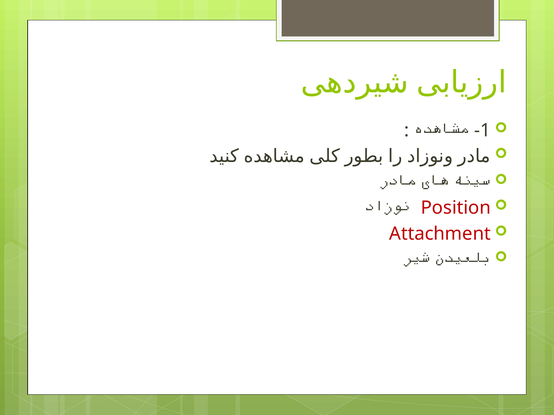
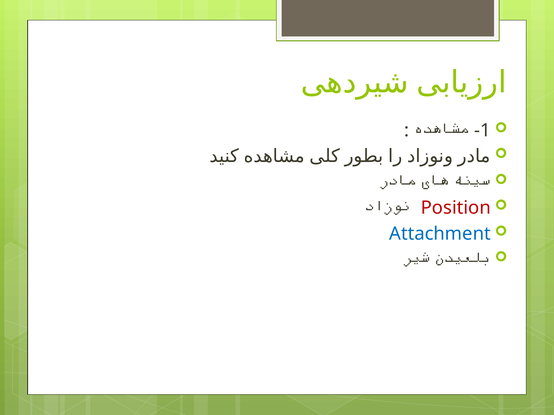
Attachment colour: red -> blue (440, 234)
